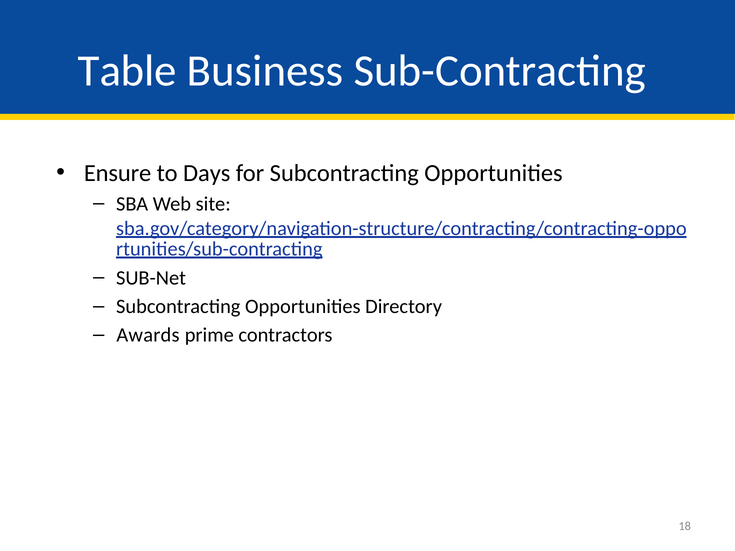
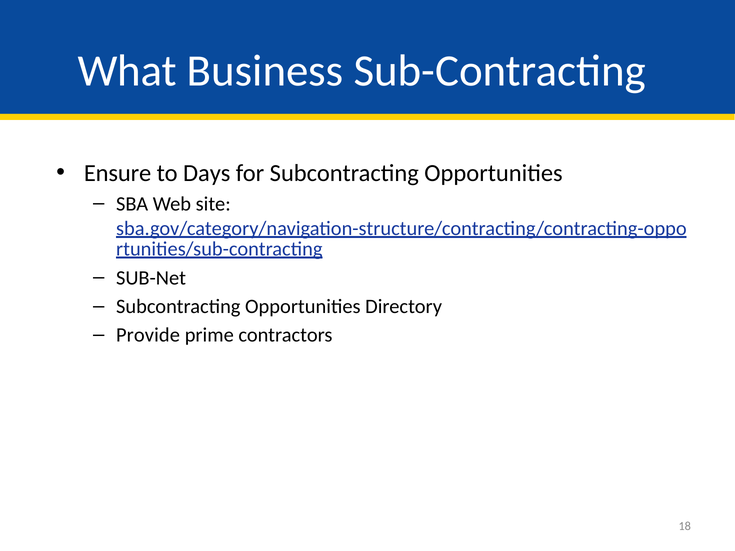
Table: Table -> What (127, 71)
Awards: Awards -> Provide (148, 335)
